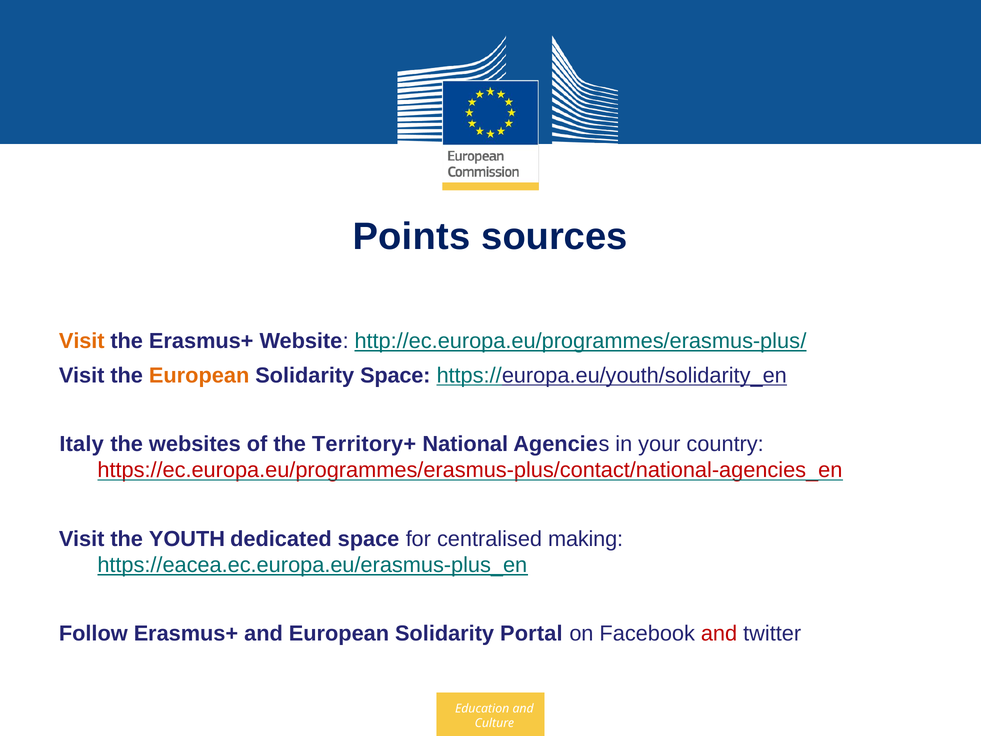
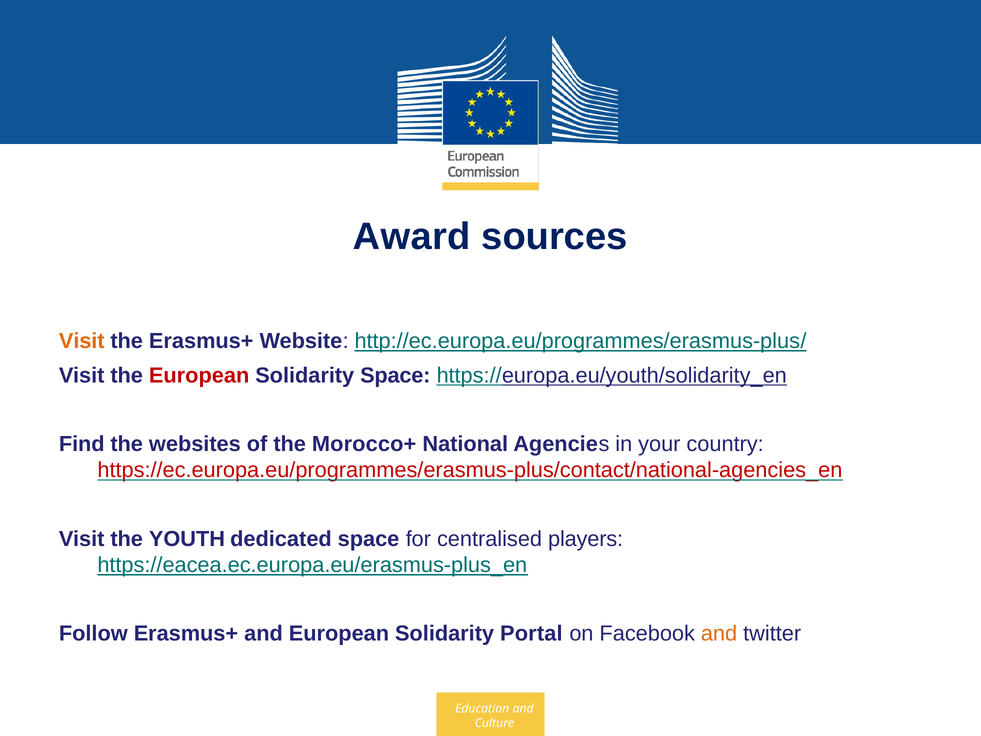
Points: Points -> Award (412, 237)
European colour: orange -> red (199, 375)
Italy: Italy -> Find (82, 444)
Territory+: Territory+ -> Morocco+ (364, 444)
making: making -> players (586, 539)
and colour: red -> orange (719, 634)
